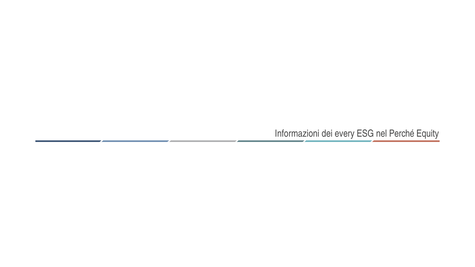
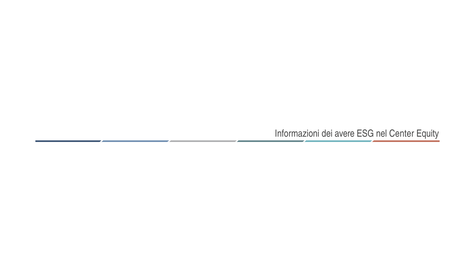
every: every -> avere (345, 134)
Perché: Perché -> Center (402, 134)
